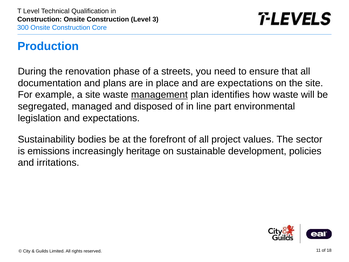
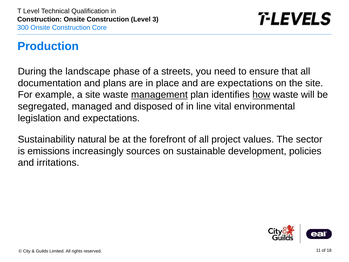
renovation: renovation -> landscape (88, 71)
how underline: none -> present (261, 95)
part: part -> vital (223, 106)
bodies: bodies -> natural (92, 139)
heritage: heritage -> sources (143, 151)
